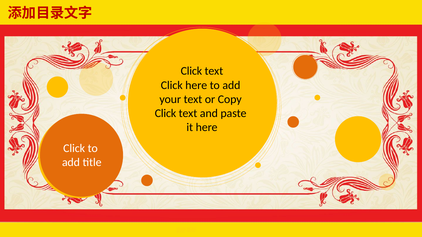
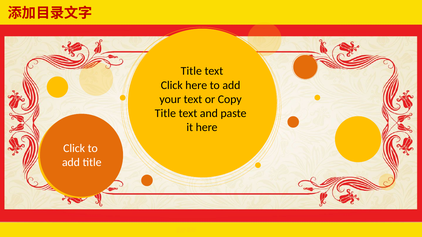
Click: Click -> Title (191, 71)
Click: Click -> Title (165, 113)
